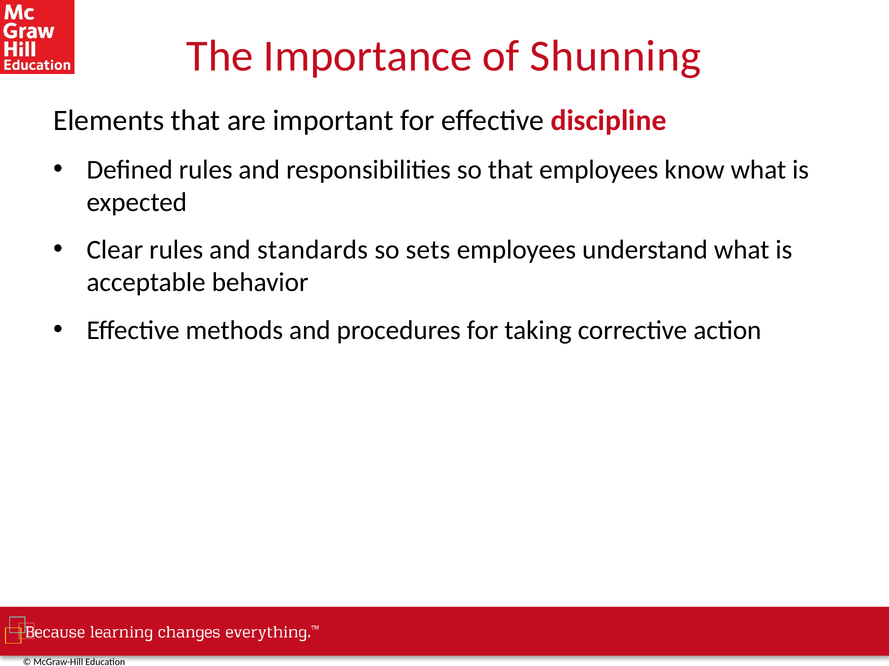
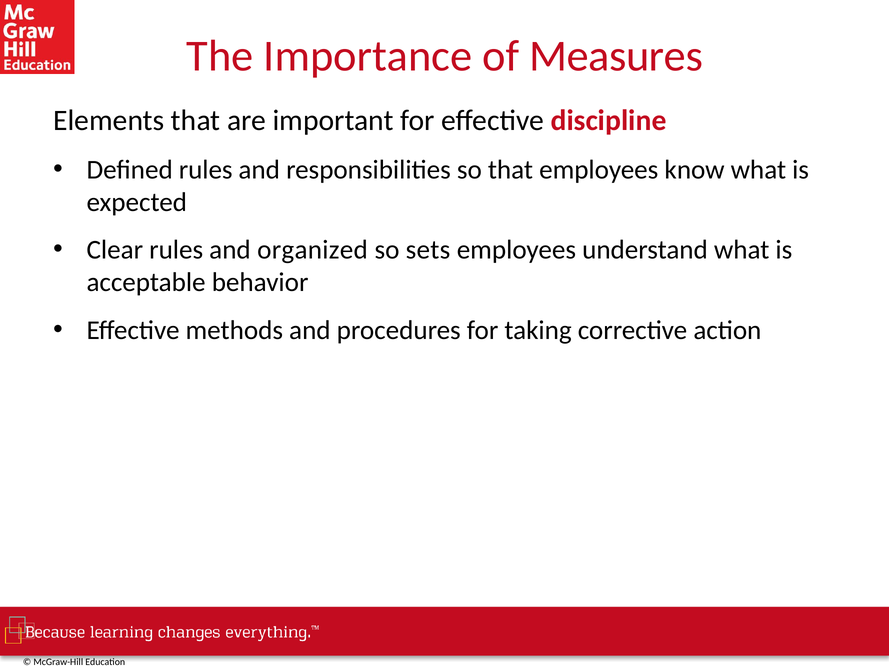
Shunning: Shunning -> Measures (616, 56)
standards: standards -> organized (313, 250)
